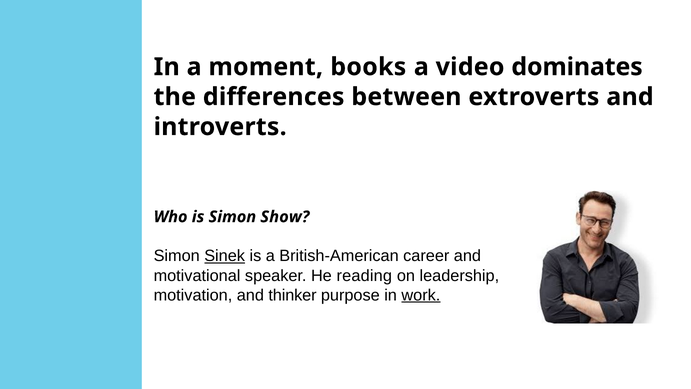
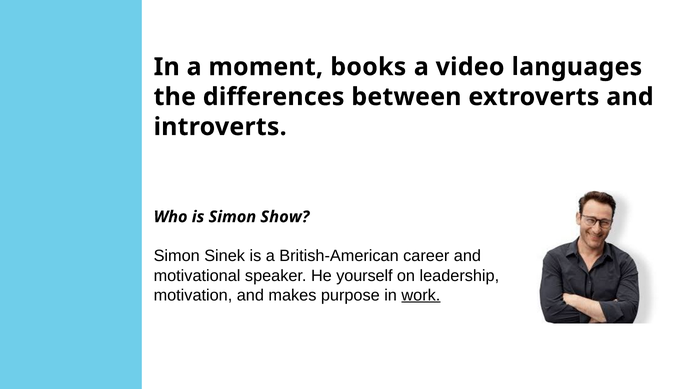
dominates: dominates -> languages (577, 67)
Sinek underline: present -> none (225, 256)
reading: reading -> yourself (364, 275)
thinker: thinker -> makes (292, 295)
